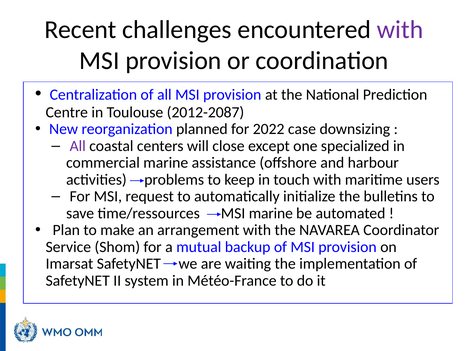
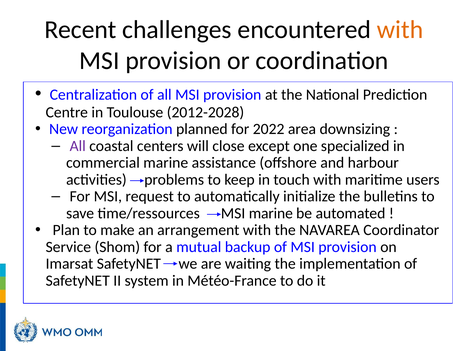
with colour: purple -> orange (400, 30)
2012-2087: 2012-2087 -> 2012-2028 (205, 112)
case: case -> area (302, 129)
